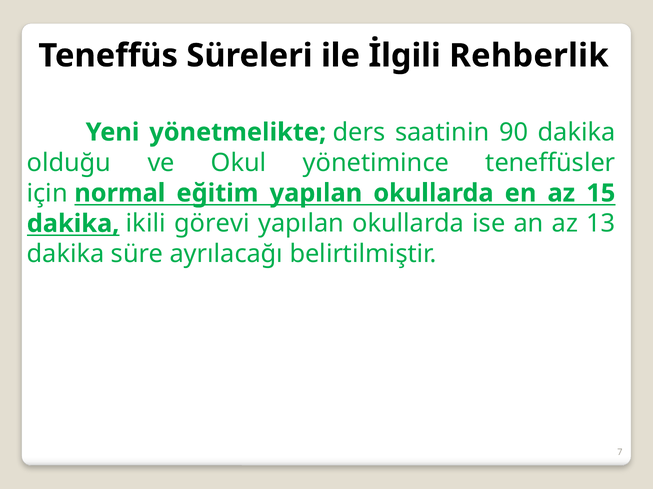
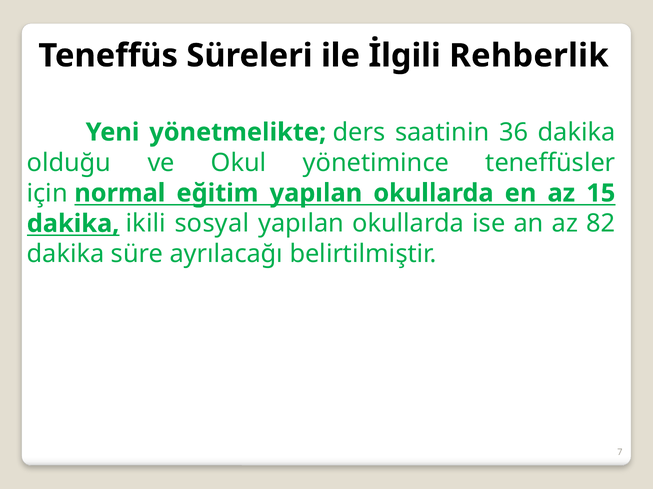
90: 90 -> 36 (514, 132)
görevi: görevi -> sosyal (212, 224)
13: 13 -> 82 (601, 224)
